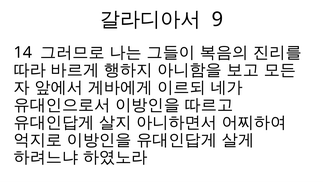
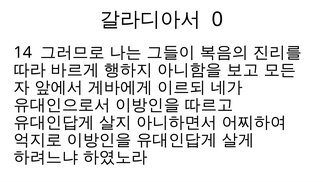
9: 9 -> 0 (217, 19)
